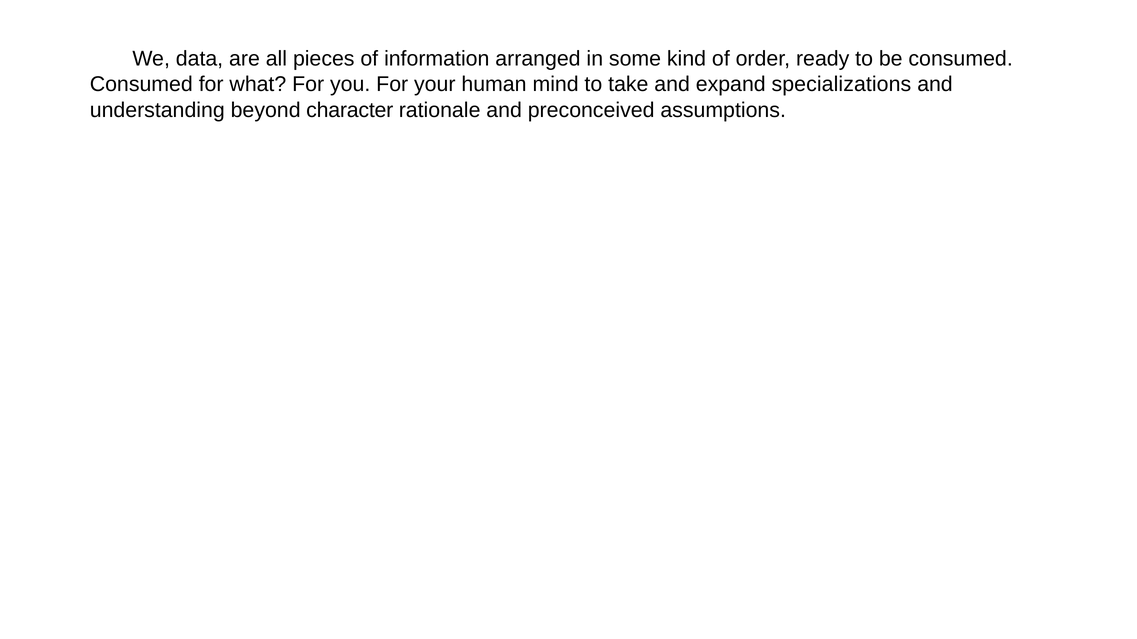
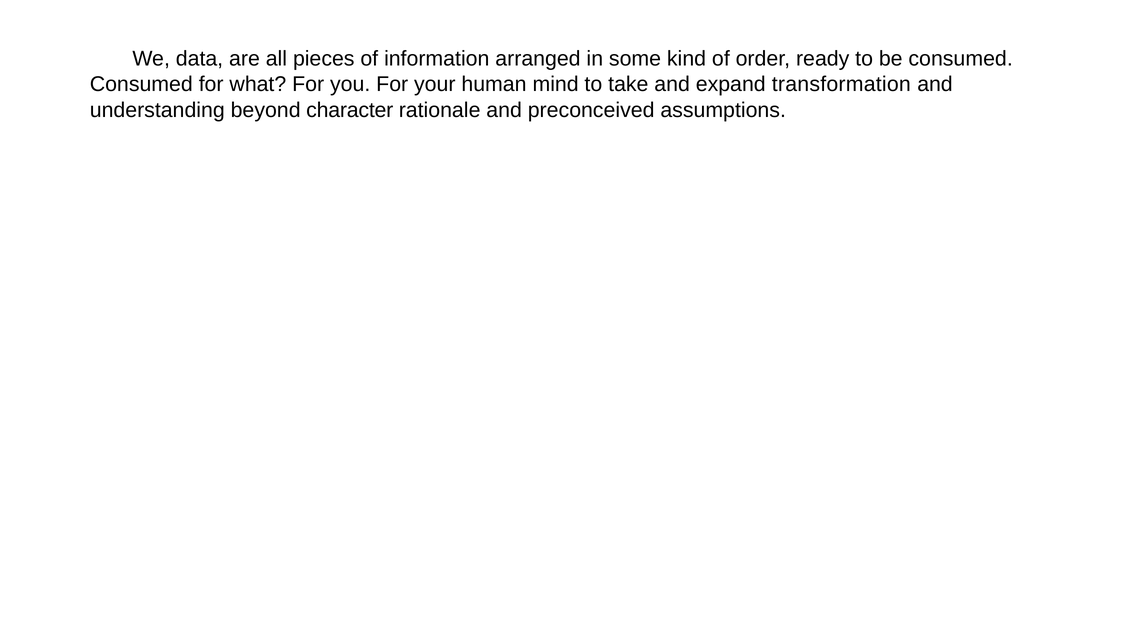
specializations: specializations -> transformation (841, 85)
